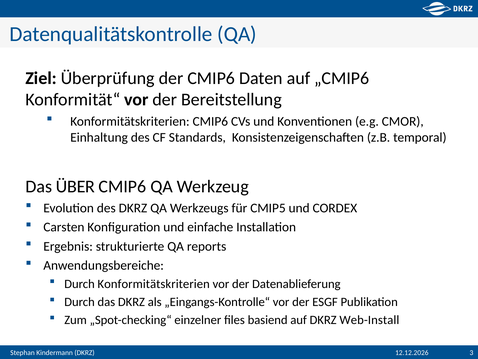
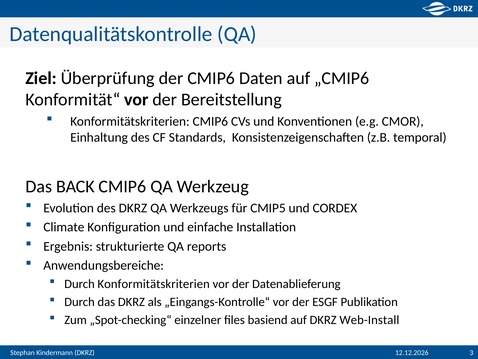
ÜBER: ÜBER -> BACK (75, 186)
Carsten: Carsten -> Climate (64, 227)
